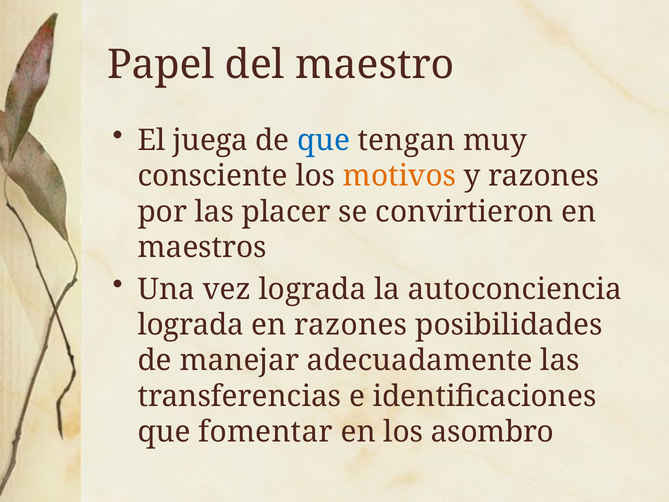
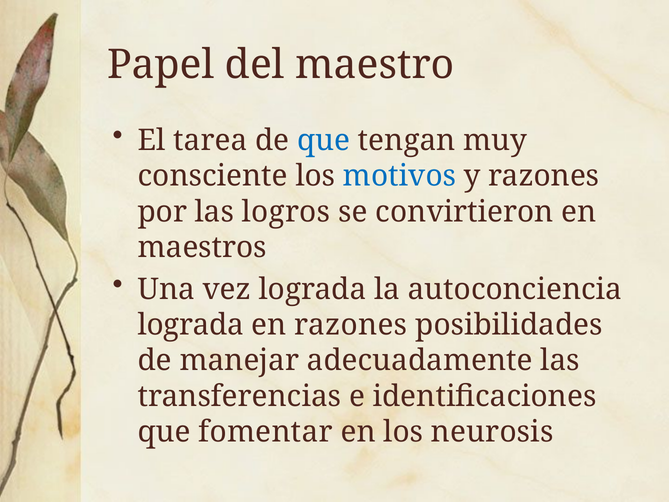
juega: juega -> tarea (210, 140)
motivos colour: orange -> blue (400, 176)
placer: placer -> logros (286, 212)
asombro: asombro -> neurosis (492, 432)
